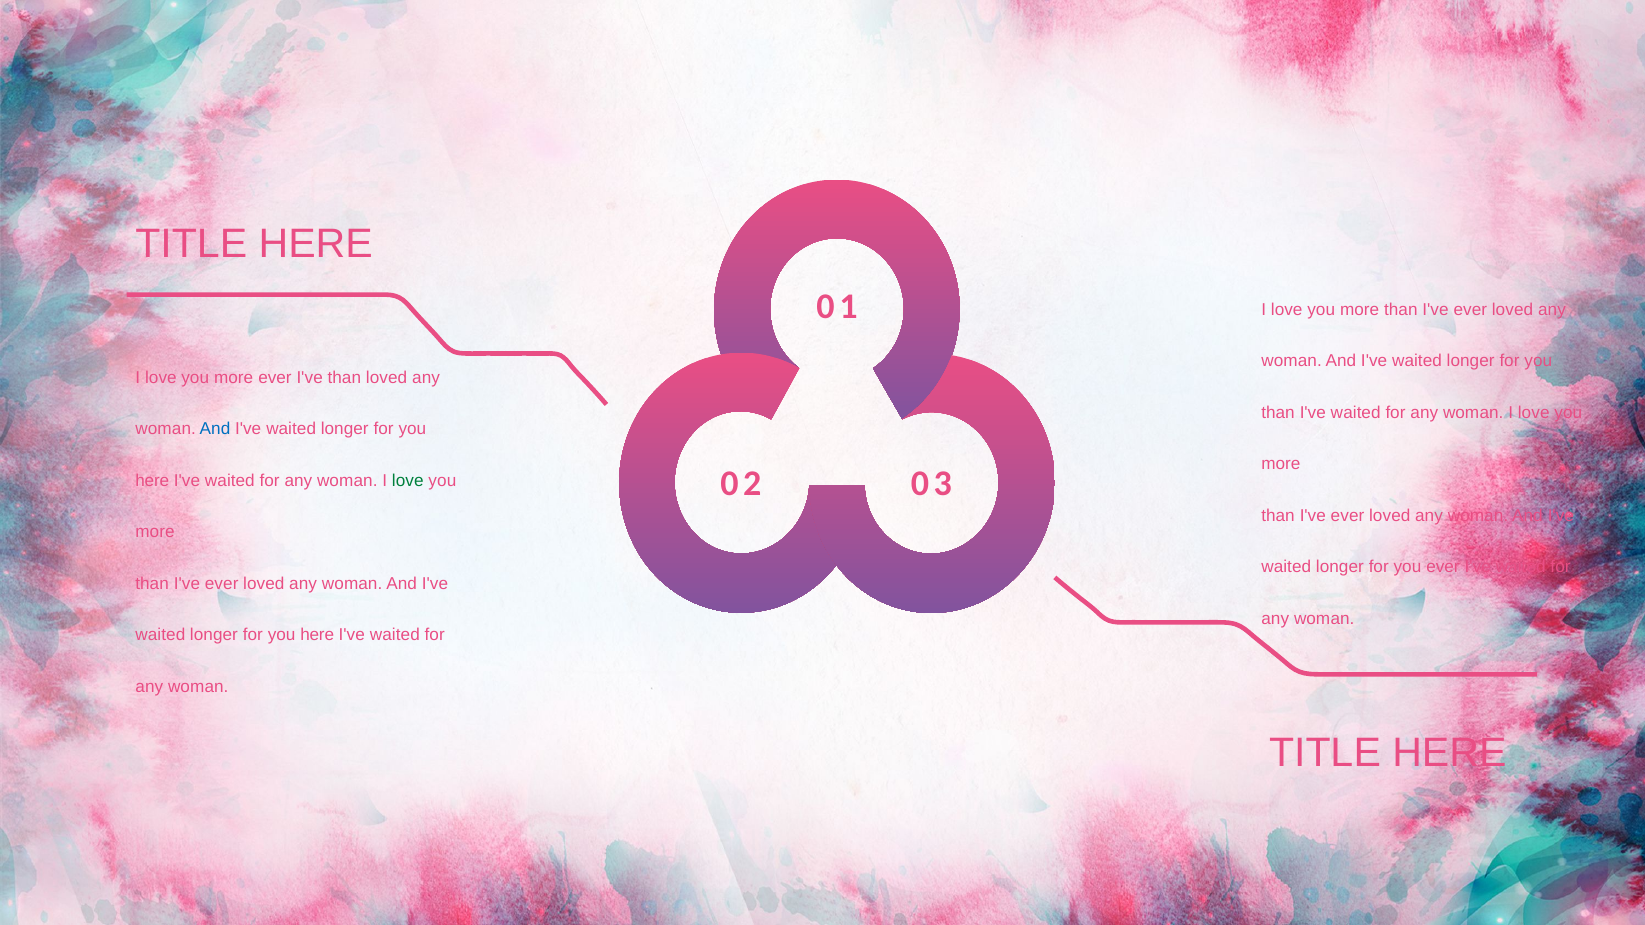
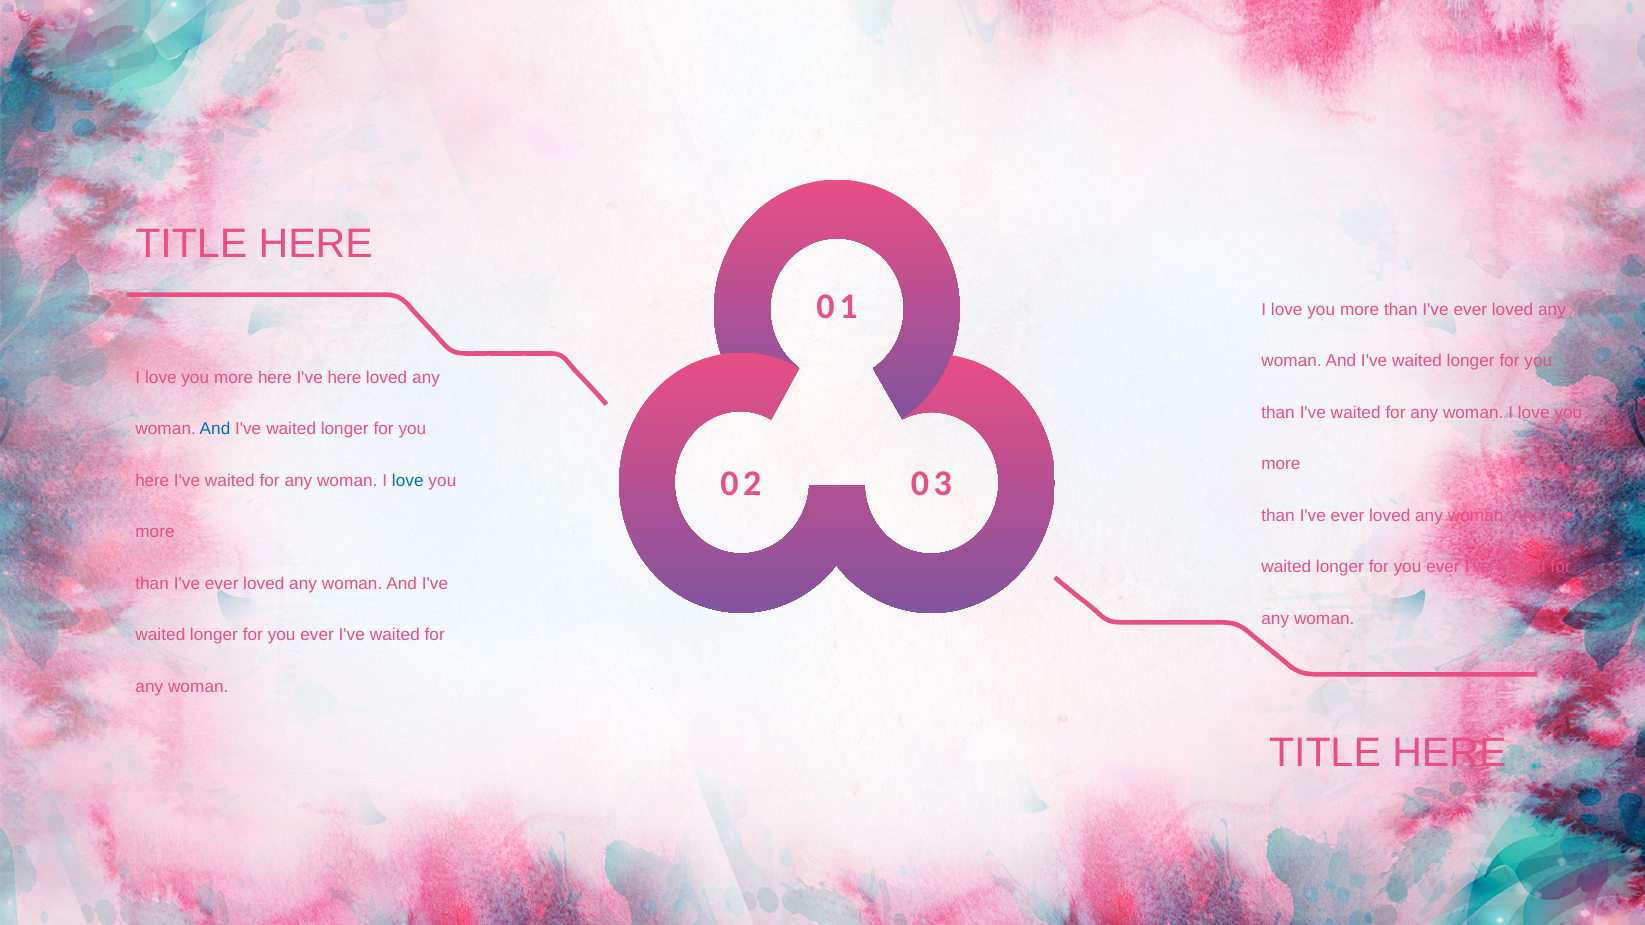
more ever: ever -> here (275, 378)
I've than: than -> here (344, 378)
love colour: green -> blue (408, 481)
here: here -> ever (317, 635)
